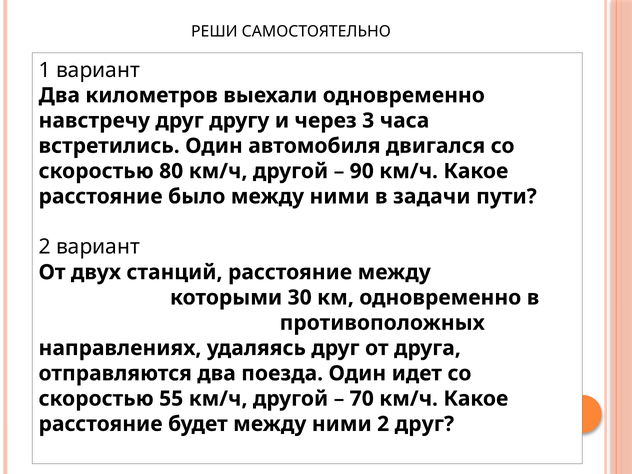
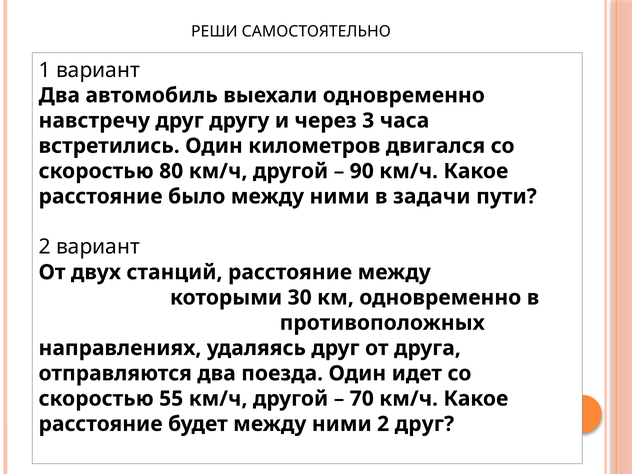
километров: километров -> автомобиль (152, 95)
автомобиля: автомобиля -> километров (314, 146)
